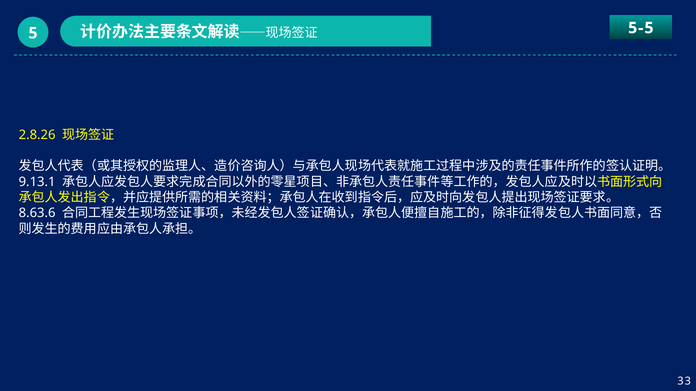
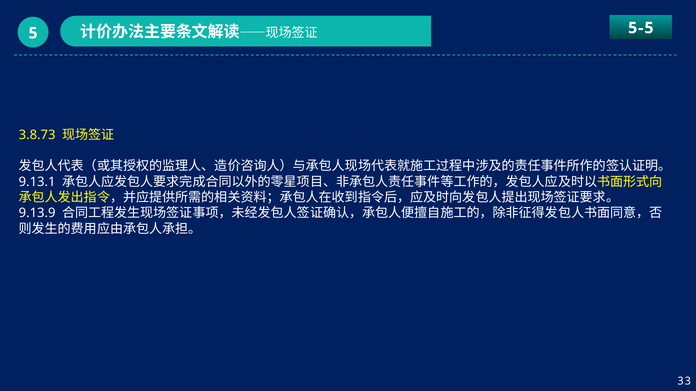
2.8.26: 2.8.26 -> 3.8.73 (37, 135)
8.63.6: 8.63.6 -> 9.13.9 (37, 213)
